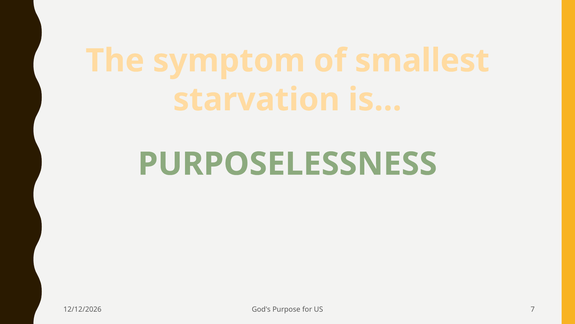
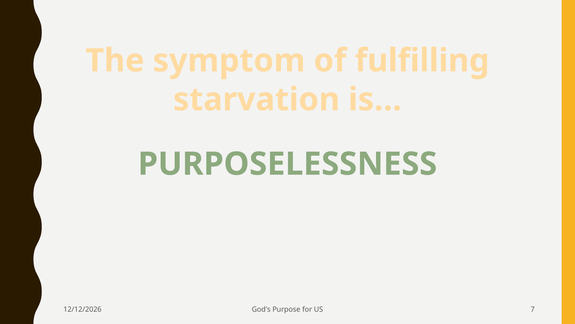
smallest: smallest -> fulfilling (422, 61)
